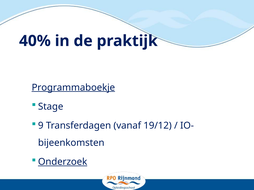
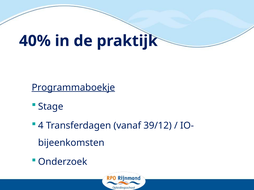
9: 9 -> 4 (41, 126)
19/12: 19/12 -> 39/12 (158, 126)
Onderzoek underline: present -> none (63, 162)
